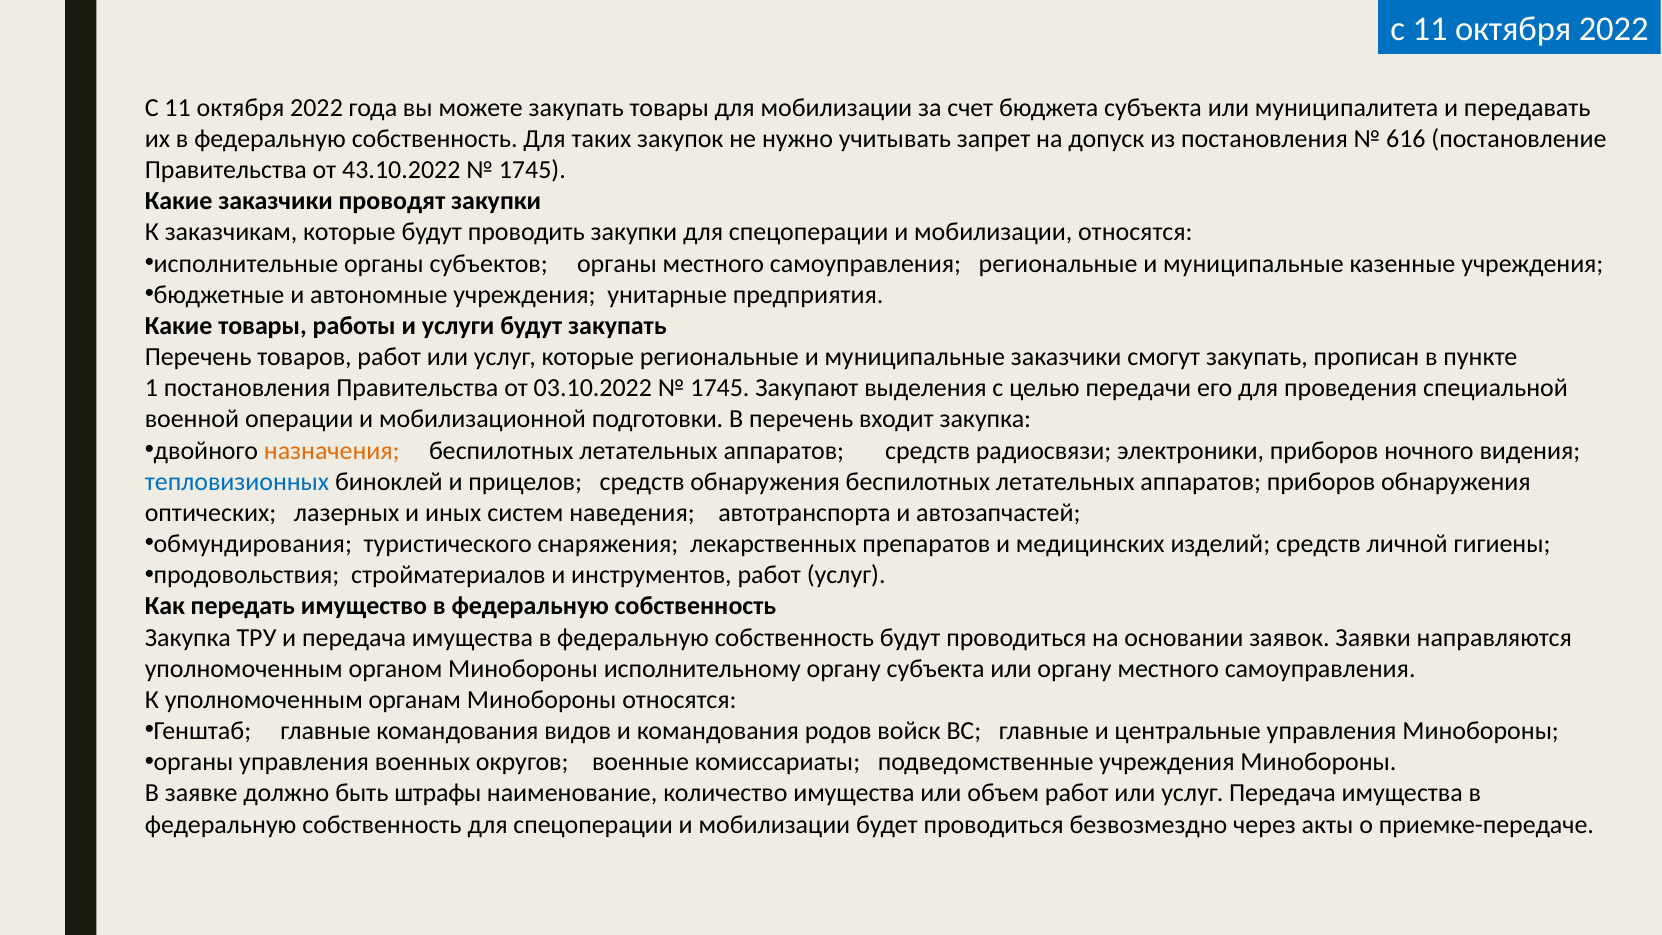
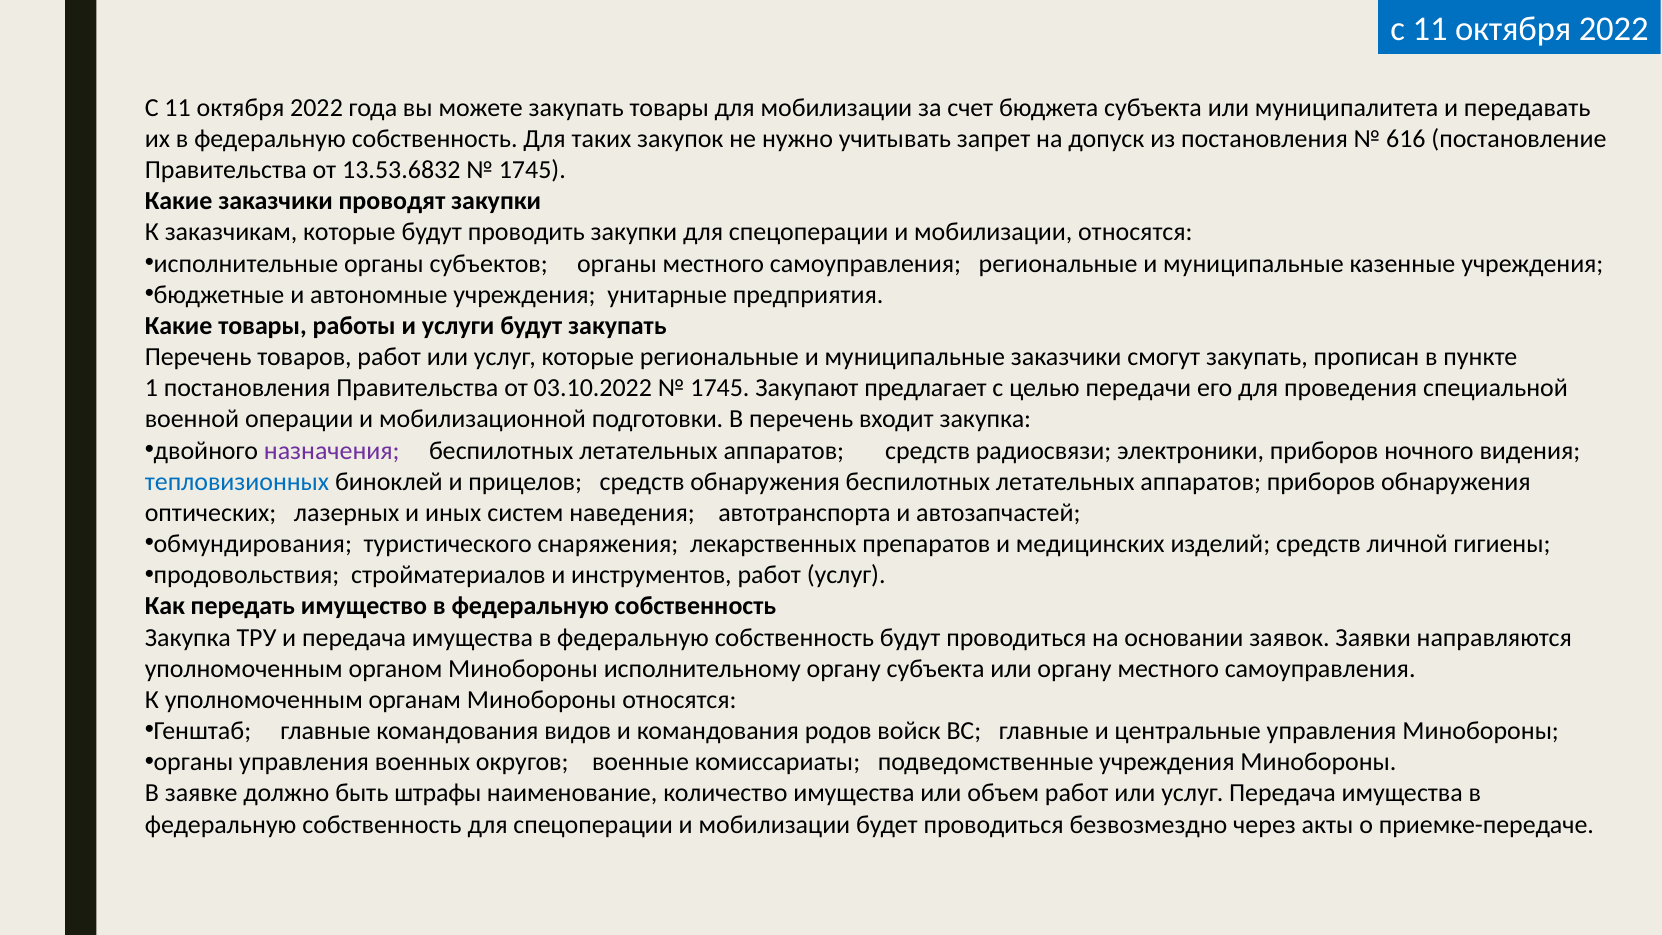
43.10.2022: 43.10.2022 -> 13.53.6832 (401, 170)
выделения: выделения -> предлагает (926, 388)
назначения colour: orange -> purple (332, 450)
